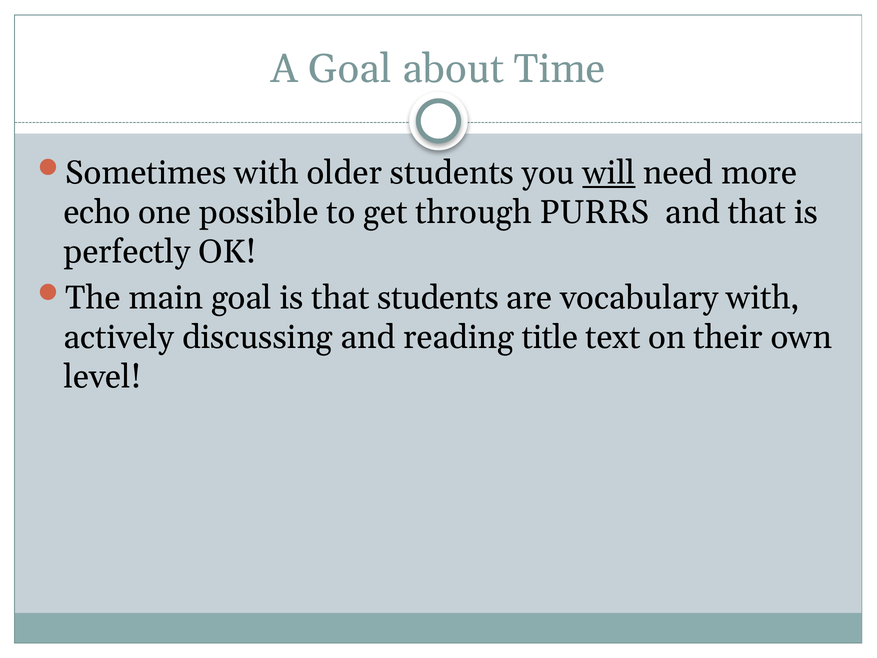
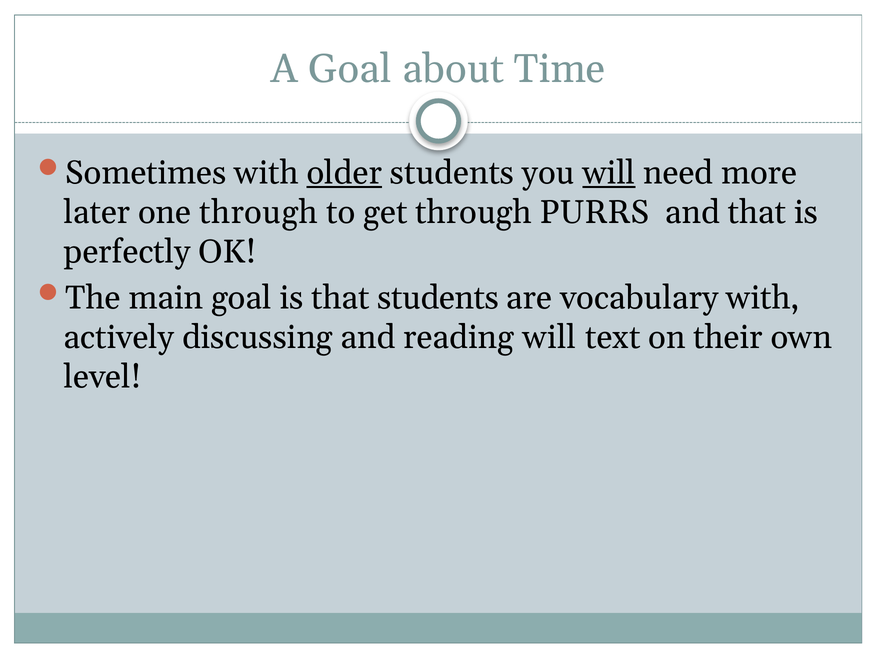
older underline: none -> present (344, 173)
echo: echo -> later (97, 212)
one possible: possible -> through (259, 212)
reading title: title -> will (549, 337)
